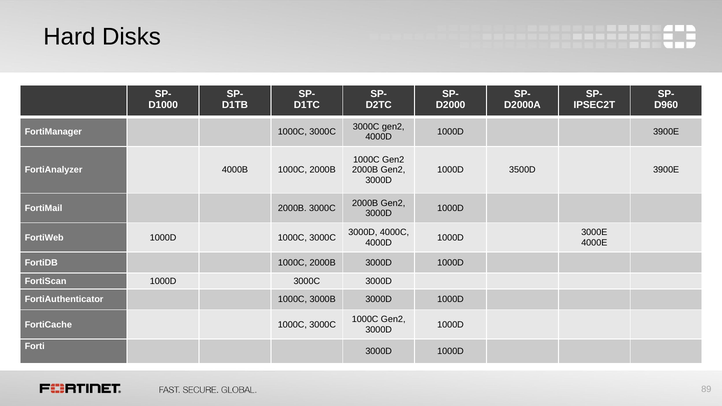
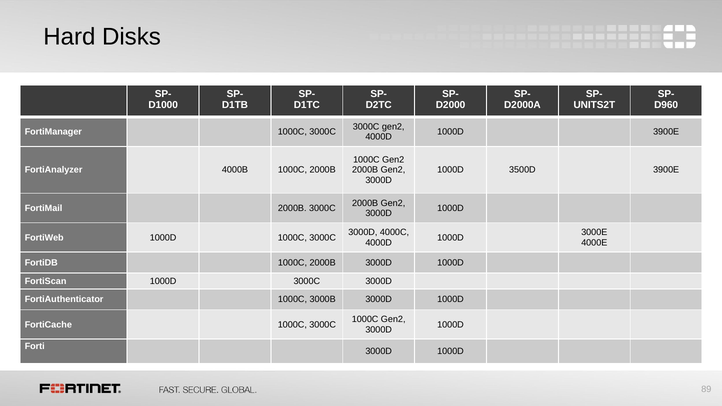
IPSEC2T: IPSEC2T -> UNITS2T (594, 105)
